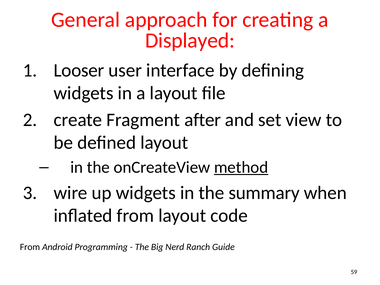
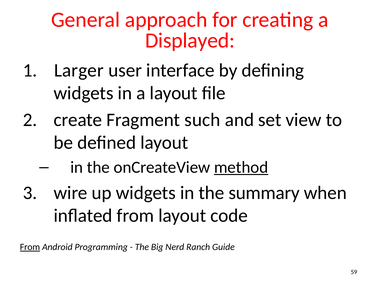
Looser: Looser -> Larger (79, 70)
after: after -> such (202, 120)
From underline: none -> present (30, 247)
